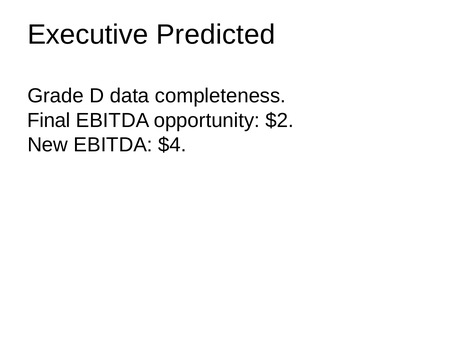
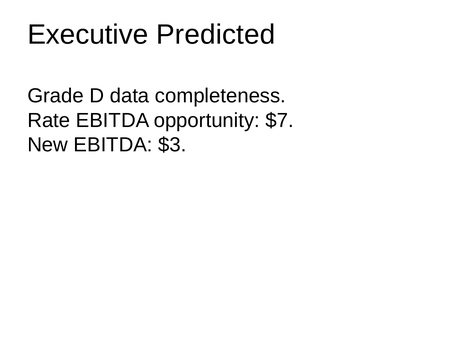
Final: Final -> Rate (49, 120)
$2: $2 -> $7 (280, 120)
$4: $4 -> $3 (172, 145)
